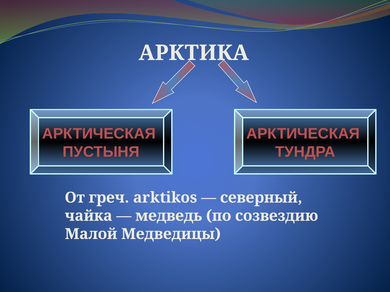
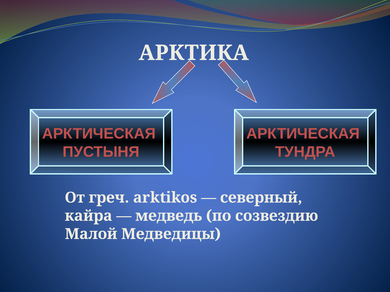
чайка: чайка -> кайра (89, 216)
